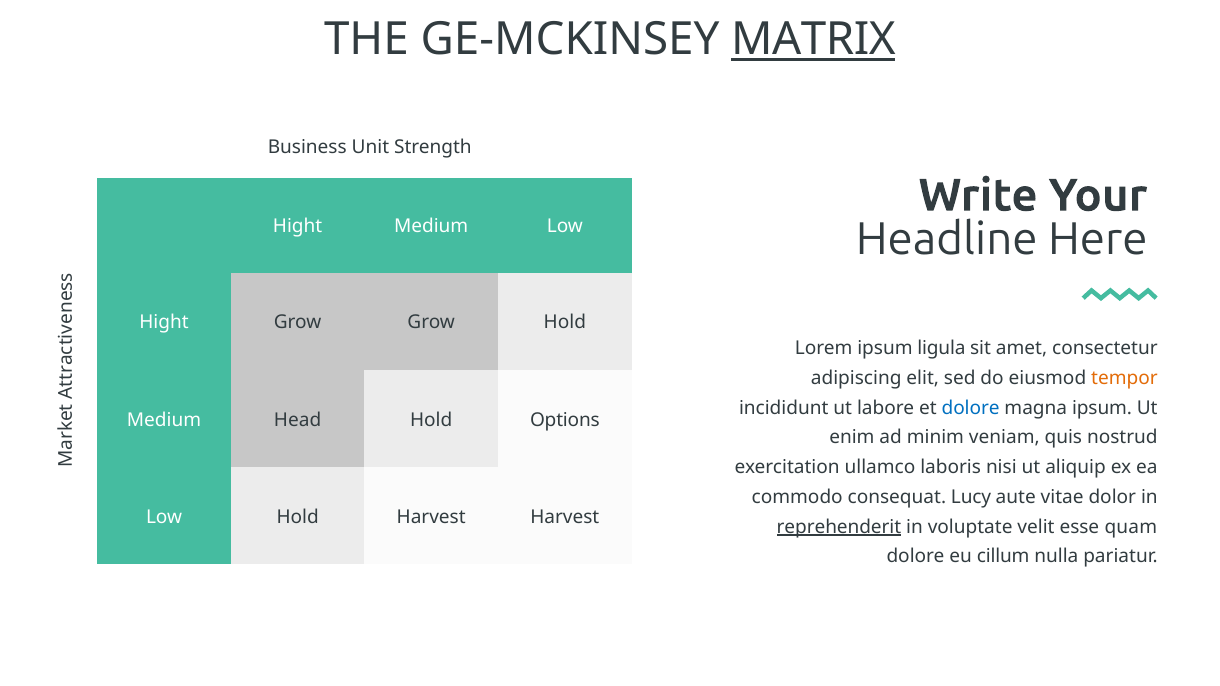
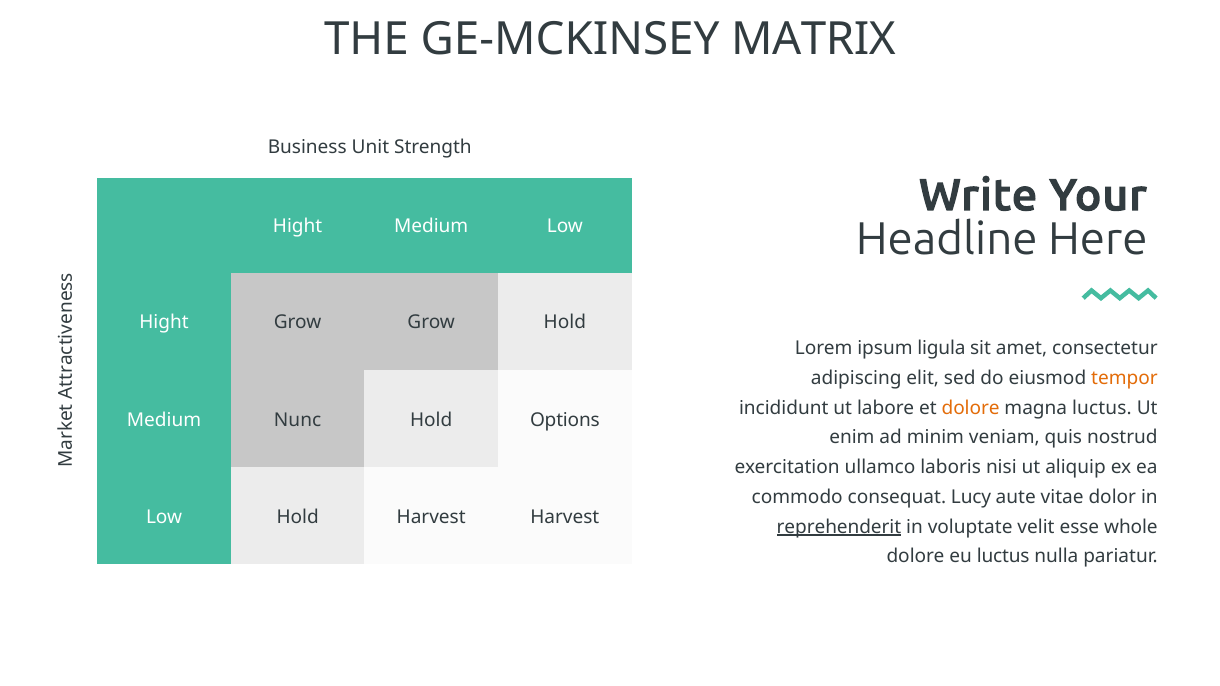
MATRIX underline: present -> none (813, 40)
dolore colour: blue -> orange (971, 408)
magna ipsum: ipsum -> luctus (1102, 408)
Head: Head -> Nunc (298, 420)
quam: quam -> whole (1131, 527)
eu cillum: cillum -> luctus (1003, 557)
